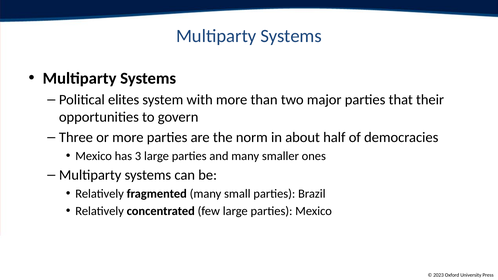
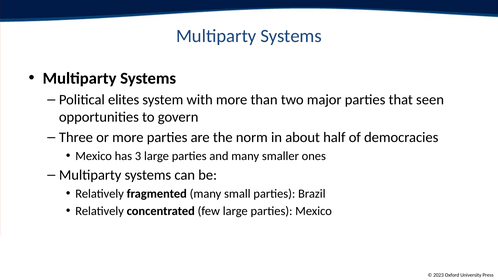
their: their -> seen (430, 100)
